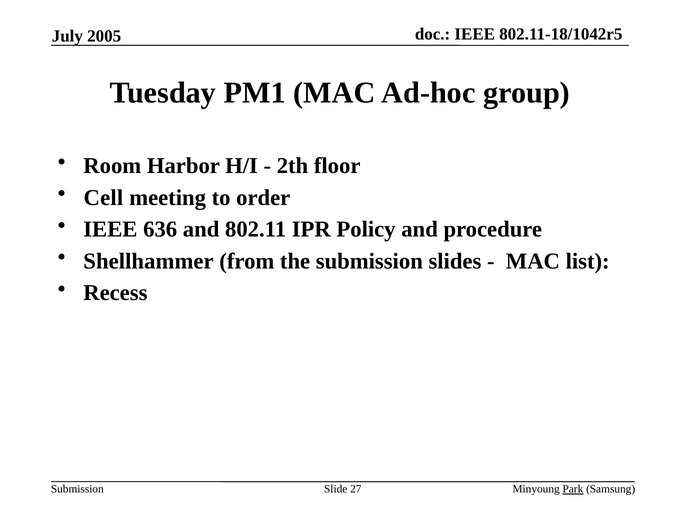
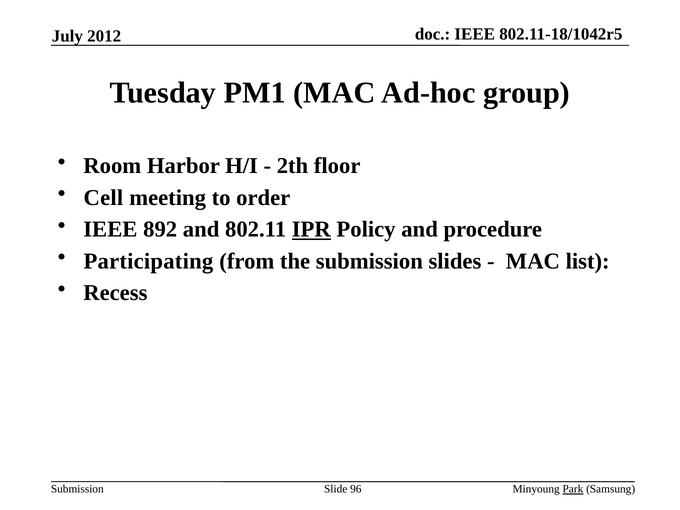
2005: 2005 -> 2012 (104, 36)
636: 636 -> 892 (160, 229)
IPR underline: none -> present (311, 229)
Shellhammer: Shellhammer -> Participating (148, 261)
27: 27 -> 96 (356, 489)
